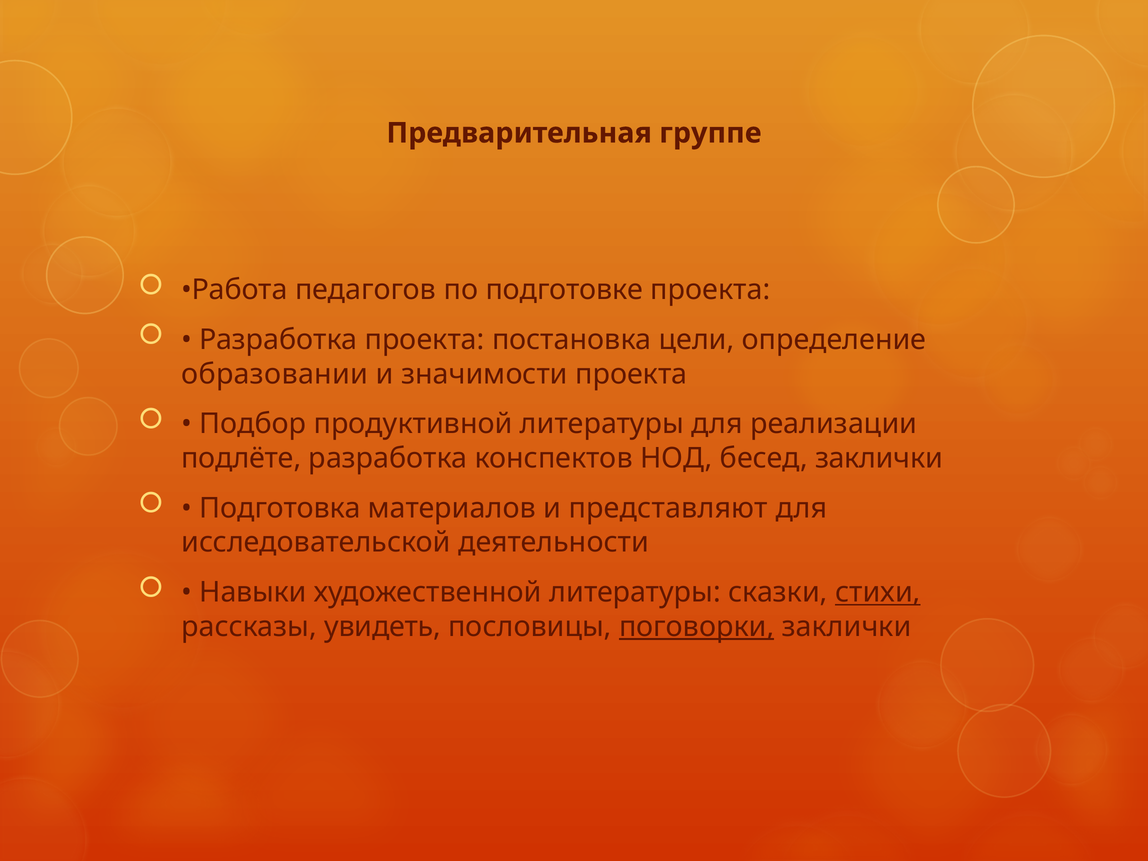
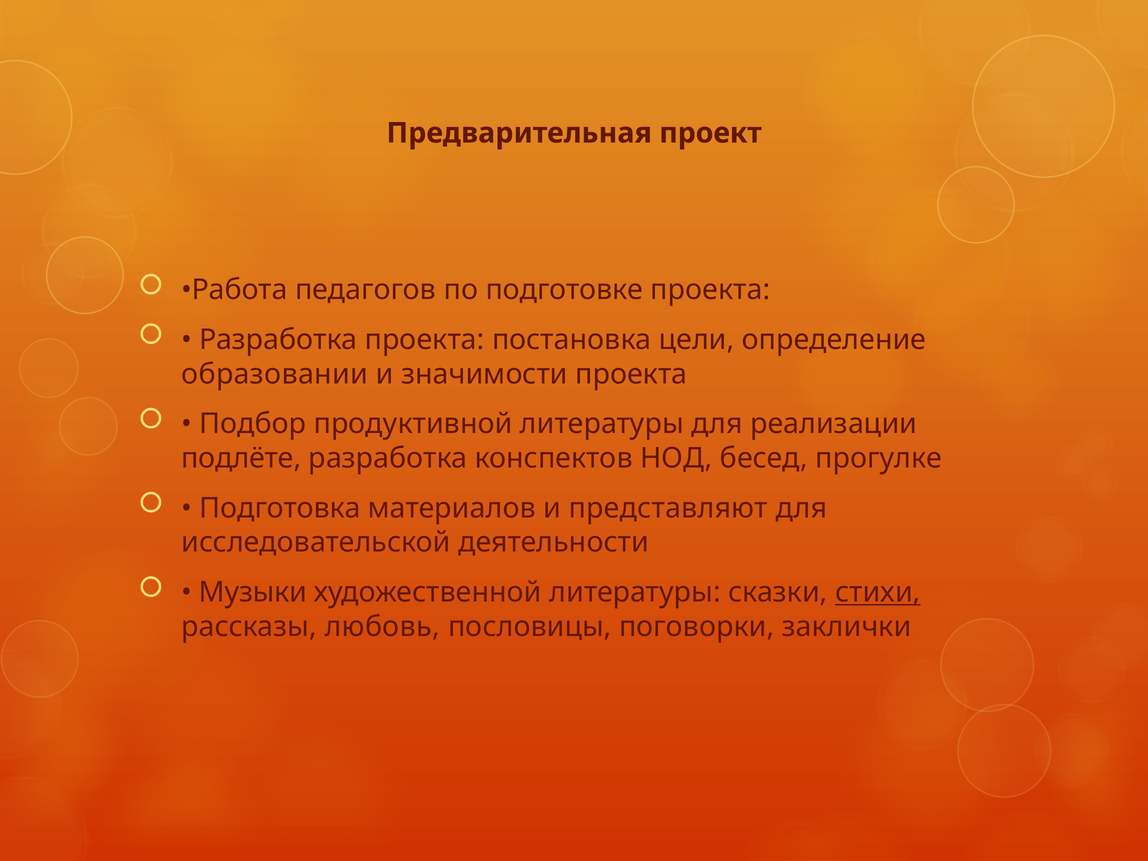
группе: группе -> проект (710, 133)
бесед заклички: заклички -> прогулке (879, 458)
Навыки: Навыки -> Музыки (253, 592)
увидеть: увидеть -> любовь (382, 627)
поговорки underline: present -> none (697, 627)
